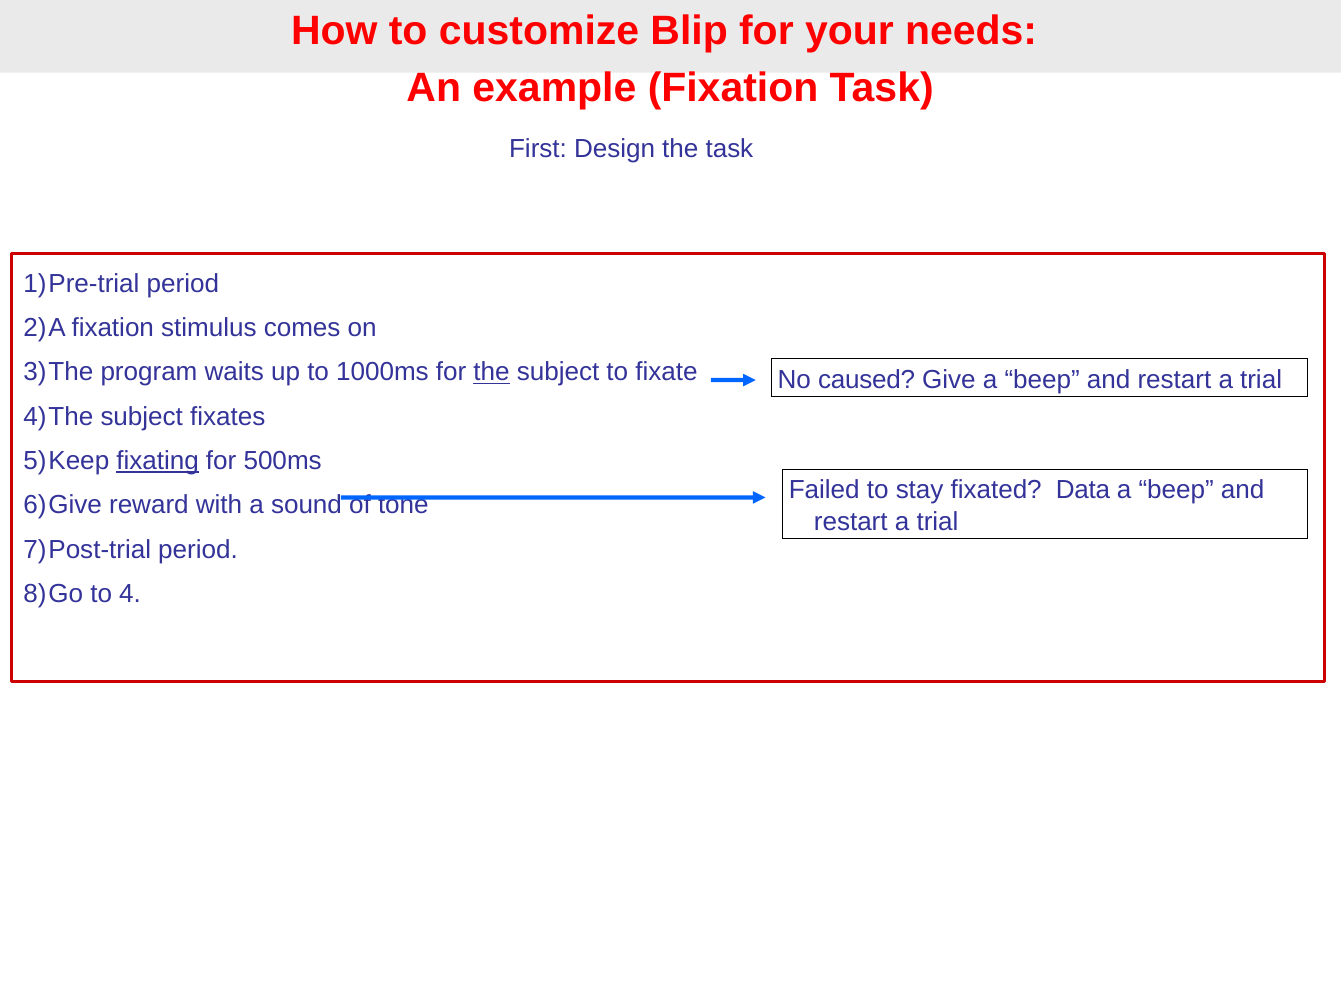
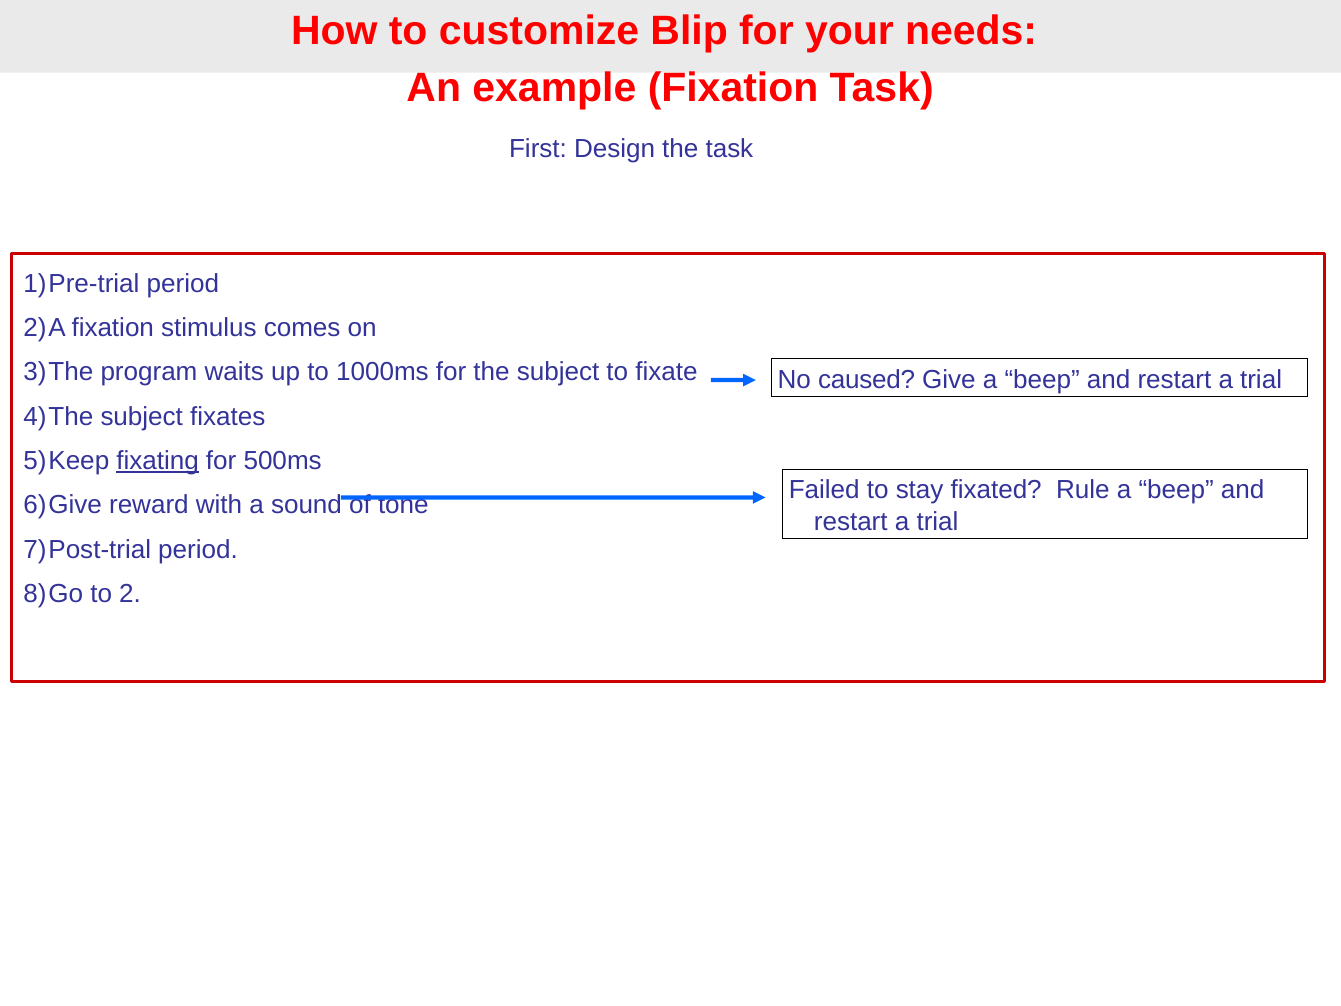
the underline: present -> none (492, 372)
Data: Data -> Rule (1083, 490)
4: 4 -> 2 (130, 594)
